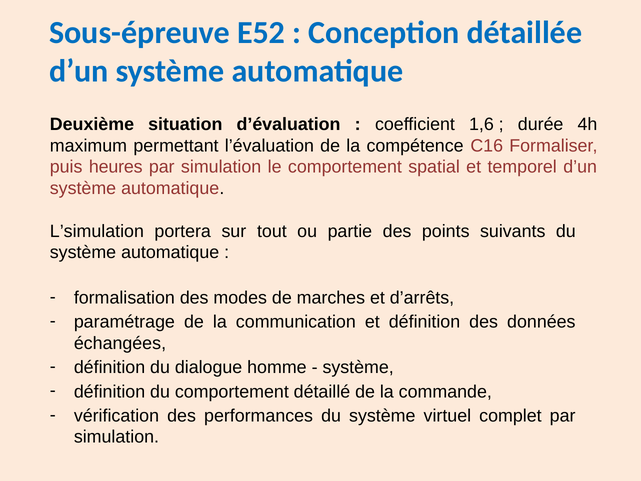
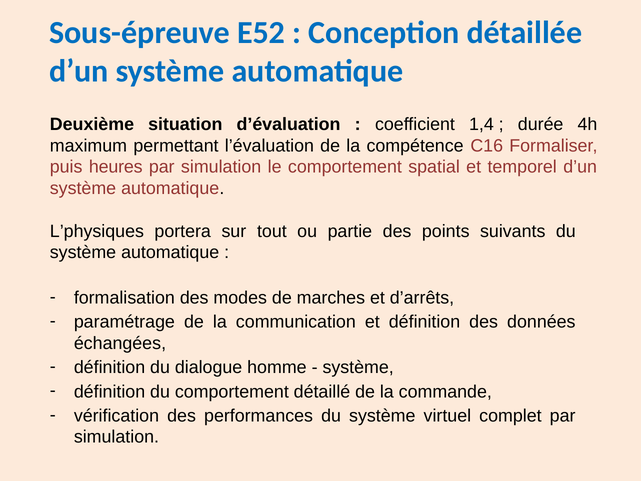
1,6: 1,6 -> 1,4 (481, 124)
L’simulation: L’simulation -> L’physiques (97, 231)
